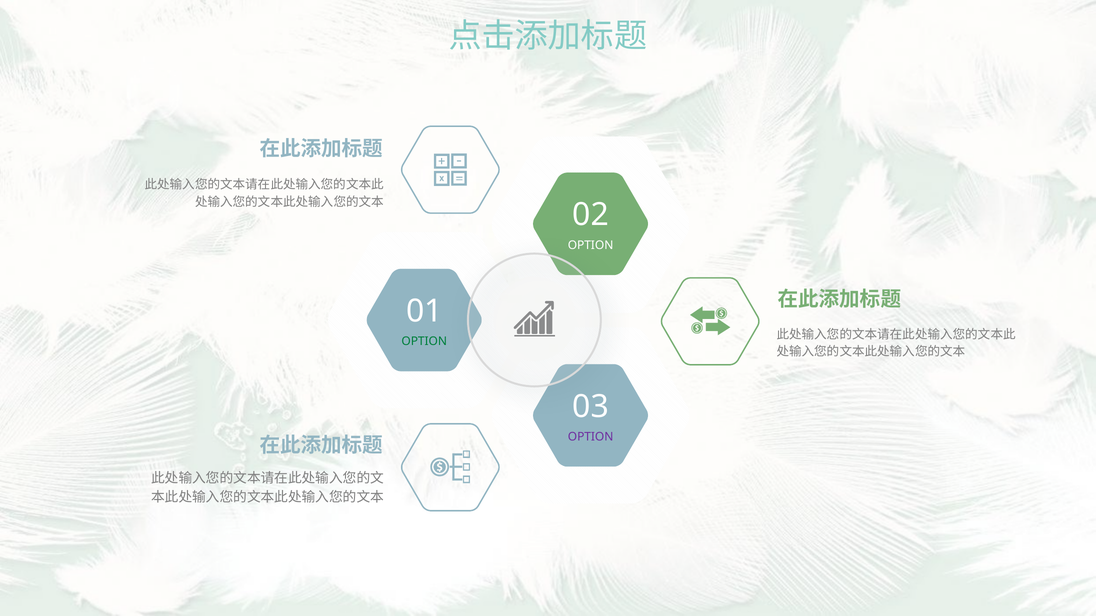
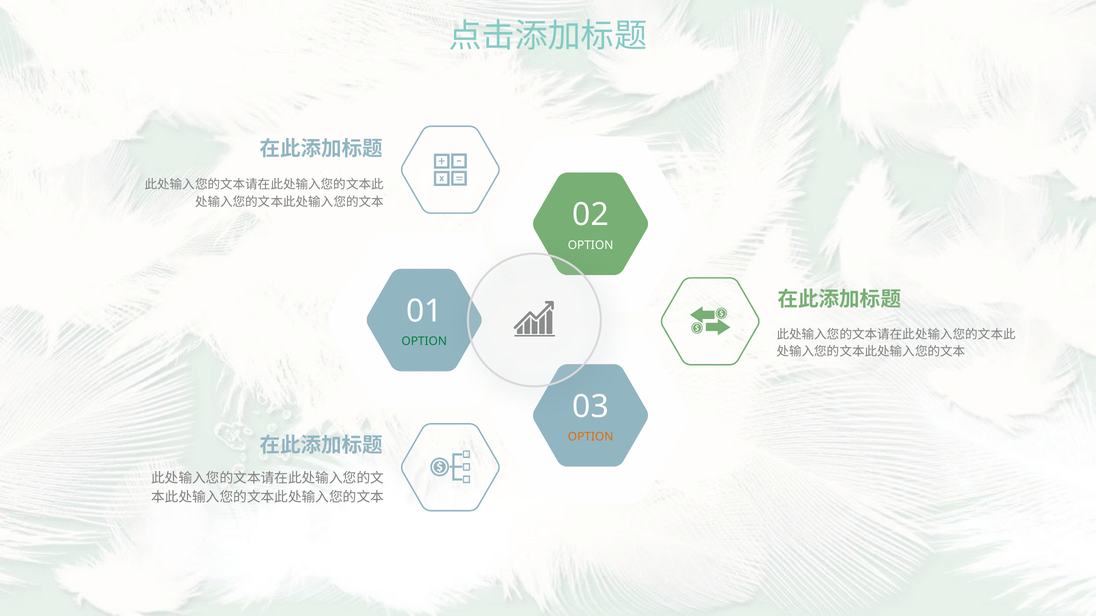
OPTION colour: purple -> orange (591, 437)
